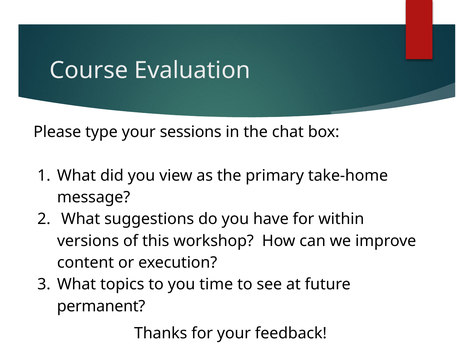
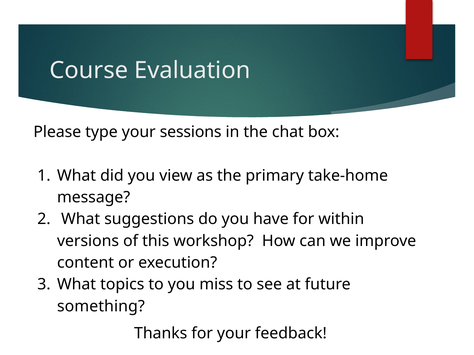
time: time -> miss (216, 285)
permanent: permanent -> something (101, 307)
